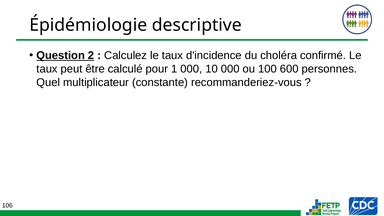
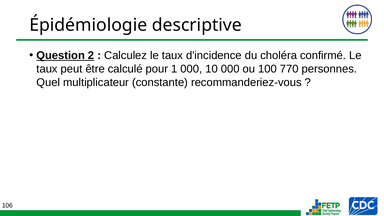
600: 600 -> 770 (289, 69)
